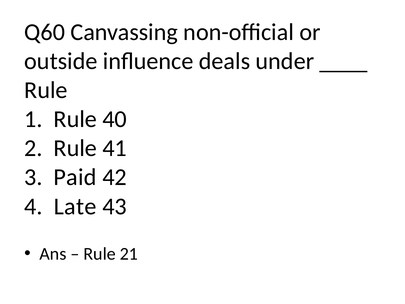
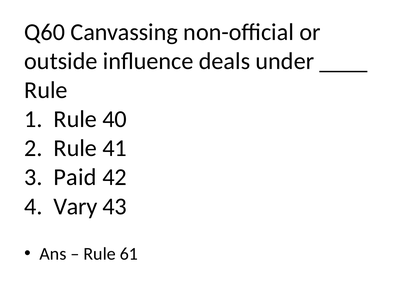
Late: Late -> Vary (75, 206)
21: 21 -> 61 (129, 254)
